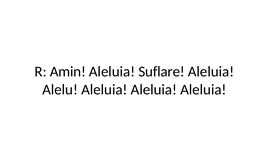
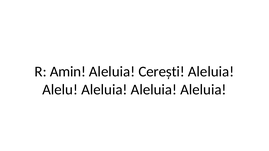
Suflare: Suflare -> Cerești (162, 72)
